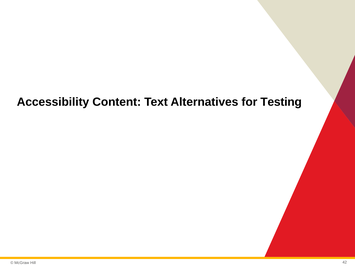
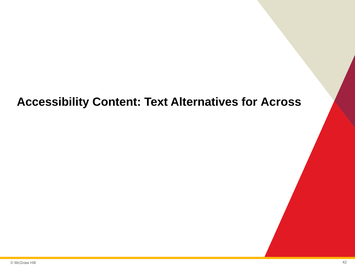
Testing: Testing -> Across (281, 102)
